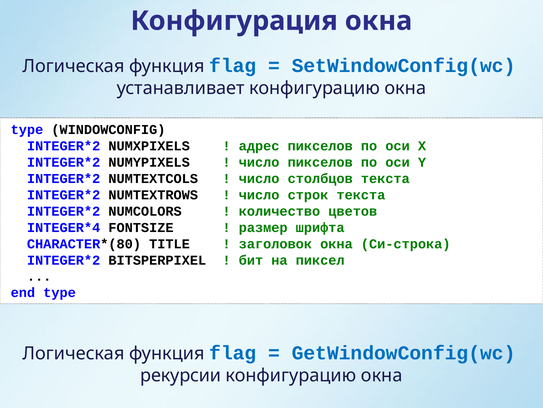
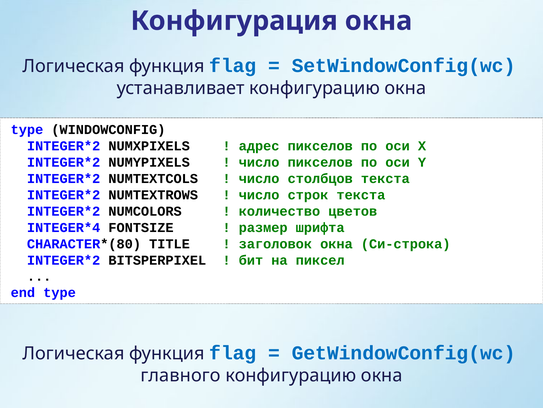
рекурсии: рекурсии -> главного (181, 375)
